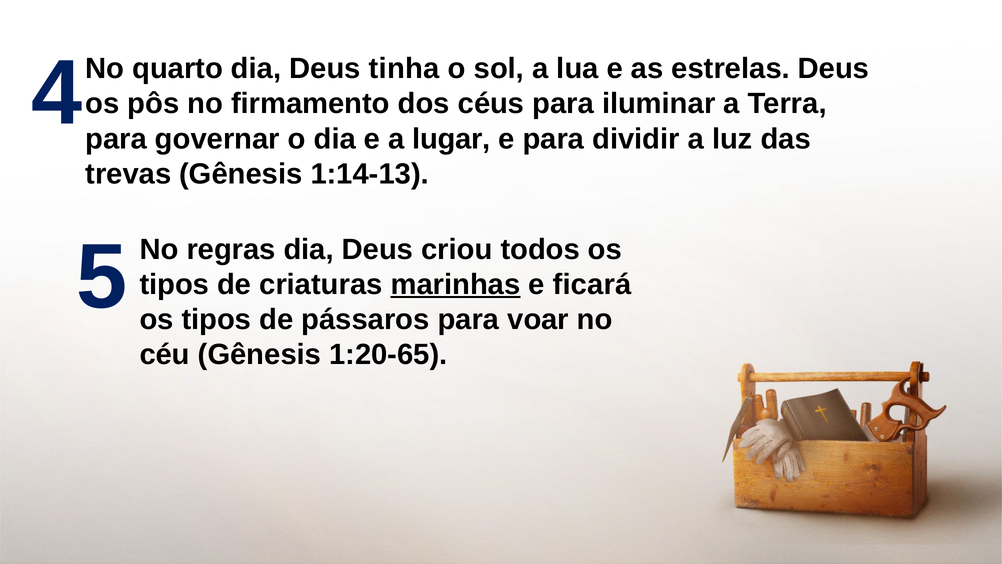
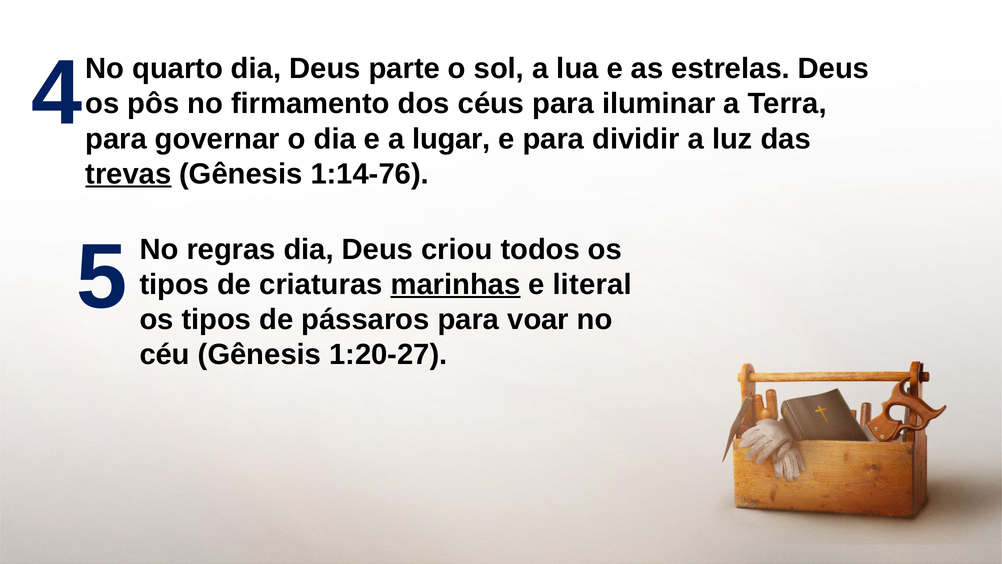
tinha: tinha -> parte (404, 69)
trevas underline: none -> present (128, 174)
1:14-13: 1:14-13 -> 1:14-76 (370, 174)
ficará: ficará -> literal (592, 284)
1:20-65: 1:20-65 -> 1:20-27 (388, 355)
